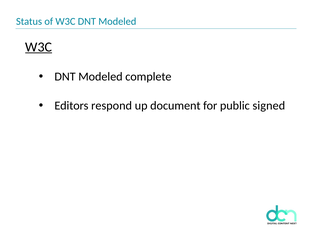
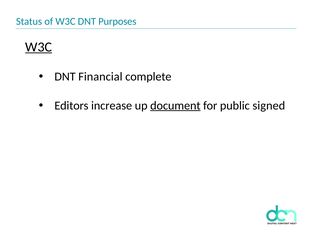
W3C DNT Modeled: Modeled -> Purposes (117, 21)
Modeled: Modeled -> Financial (100, 77)
respond: respond -> increase (112, 106)
document underline: none -> present (175, 106)
